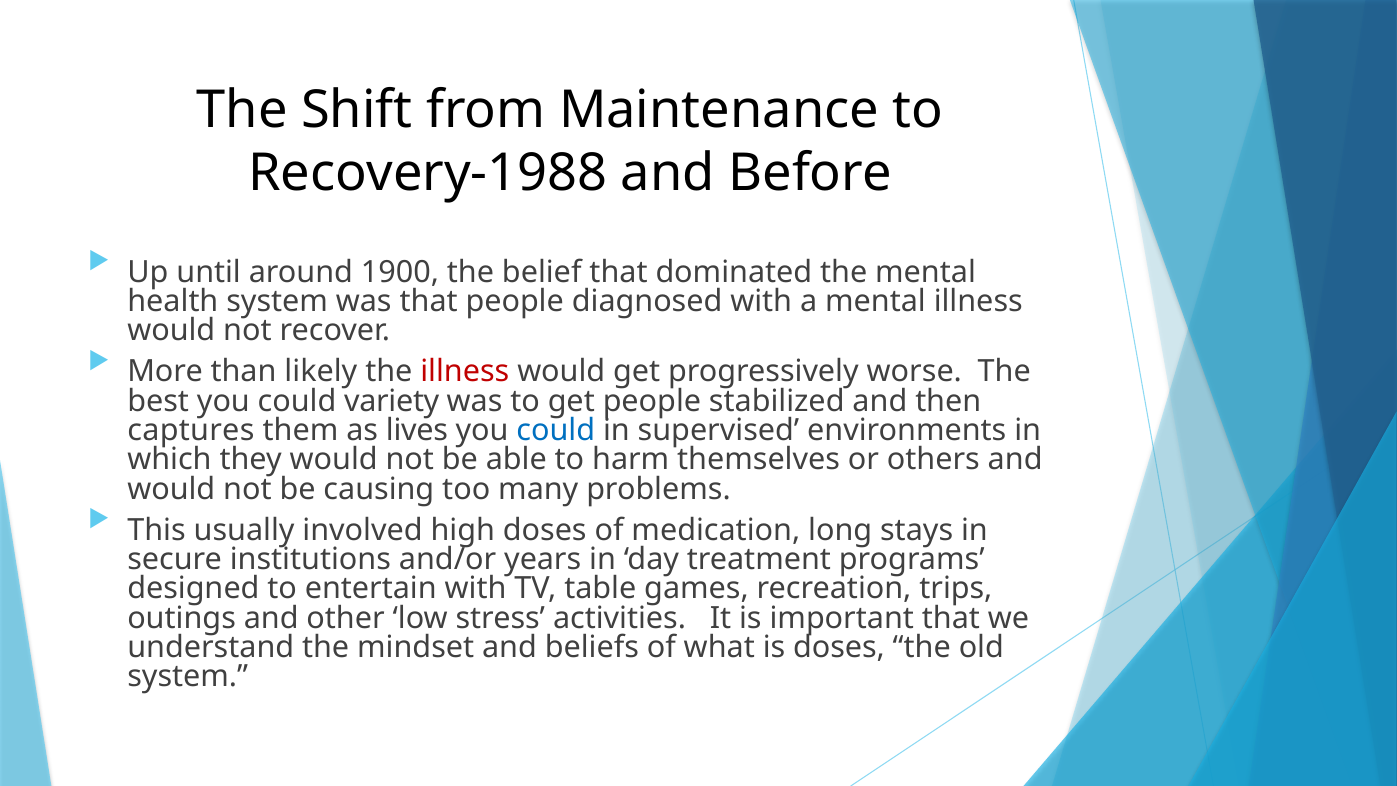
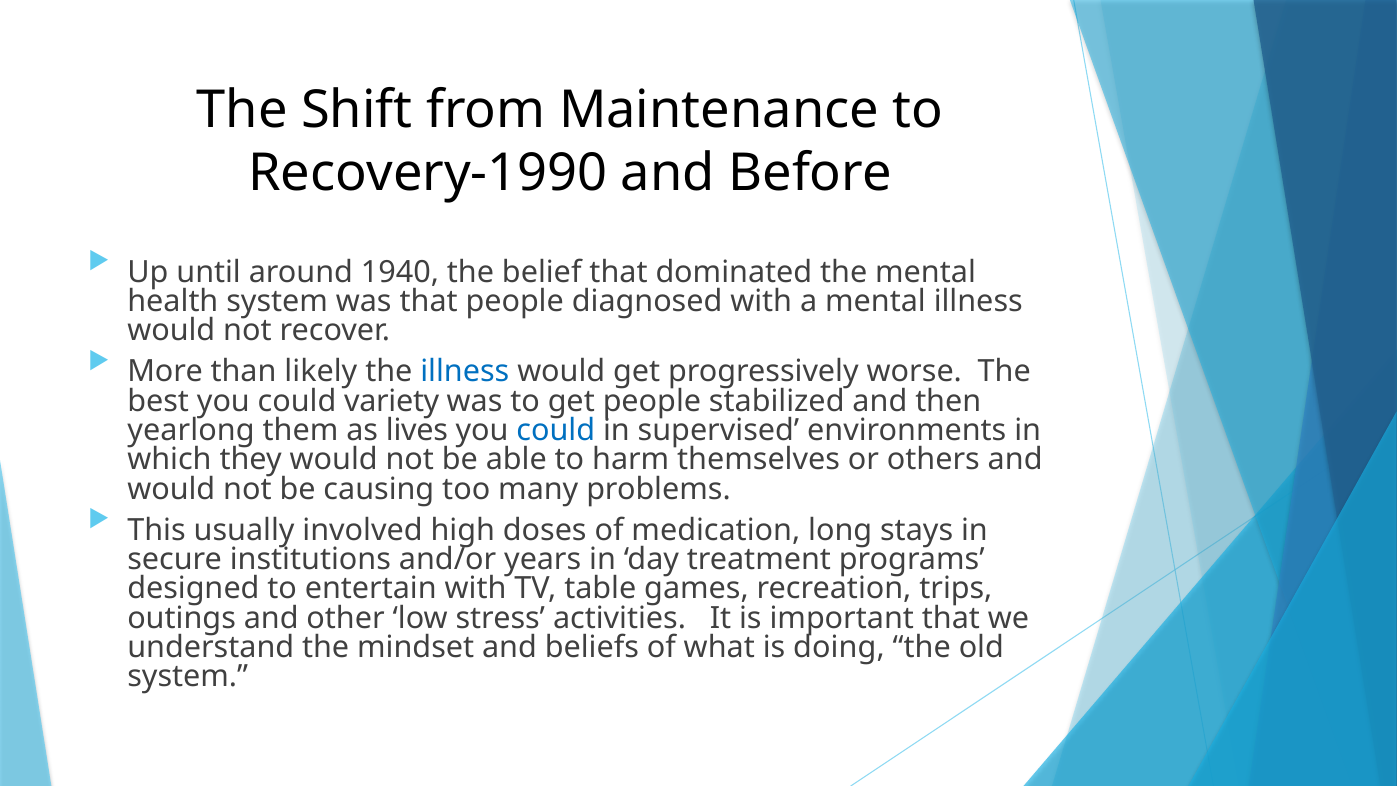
Recovery-1988: Recovery-1988 -> Recovery-1990 (428, 173)
1900: 1900 -> 1940 (400, 272)
illness colour: red -> blue (465, 372)
captures: captures -> yearlong (191, 430)
is doses: doses -> doing (839, 647)
